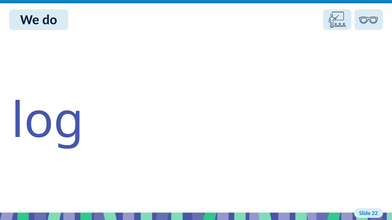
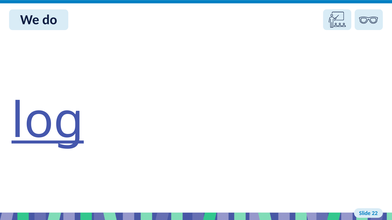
log underline: none -> present (48, 121)
